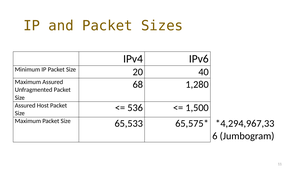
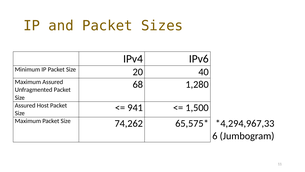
536: 536 -> 941 (135, 108)
65,533: 65,533 -> 74,262 (129, 123)
